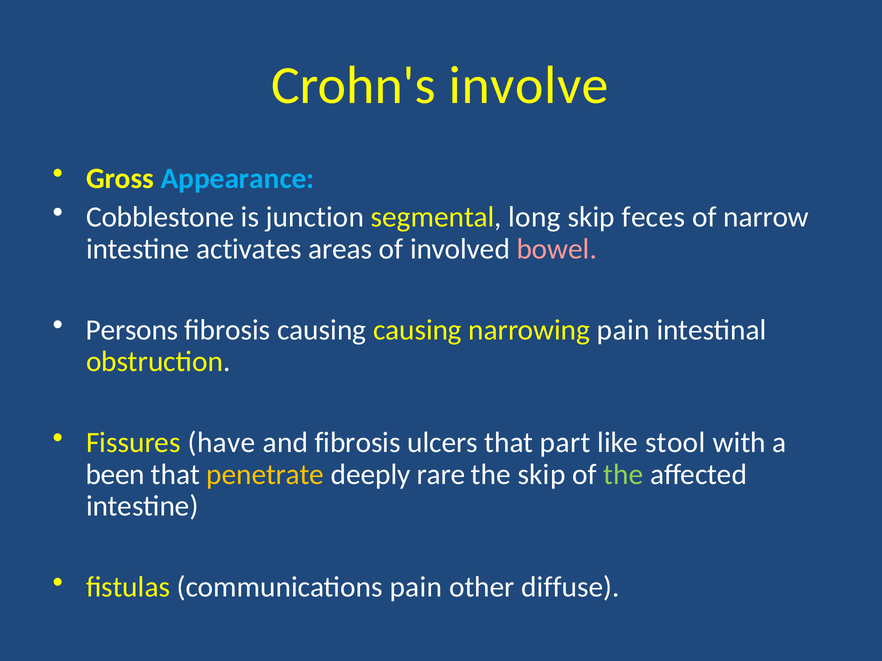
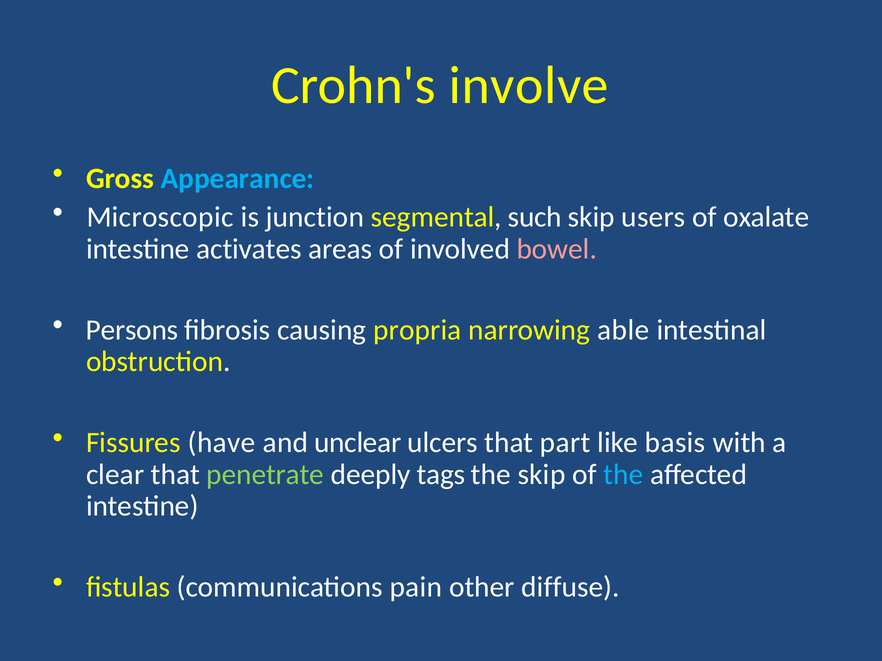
Cobblestone: Cobblestone -> Microscopic (160, 217)
long: long -> such (535, 217)
feces: feces -> users (653, 217)
narrow: narrow -> oxalate (766, 217)
causing causing: causing -> propria (417, 330)
narrowing pain: pain -> able (623, 330)
and fibrosis: fibrosis -> unclear (358, 443)
stool: stool -> basis (675, 443)
been: been -> clear (115, 475)
penetrate colour: yellow -> light green (265, 475)
rare: rare -> tags (441, 475)
the colour: light green -> light blue (623, 475)
